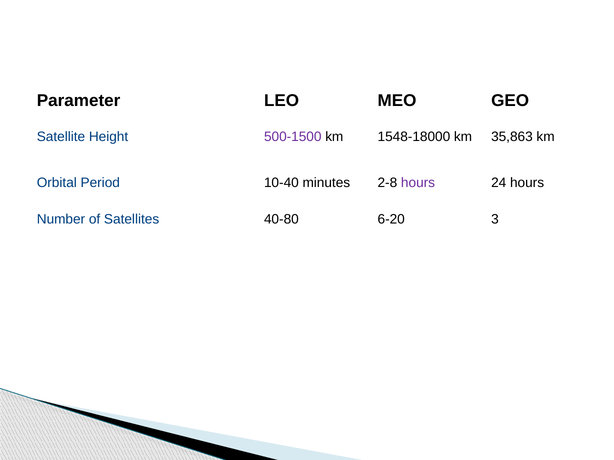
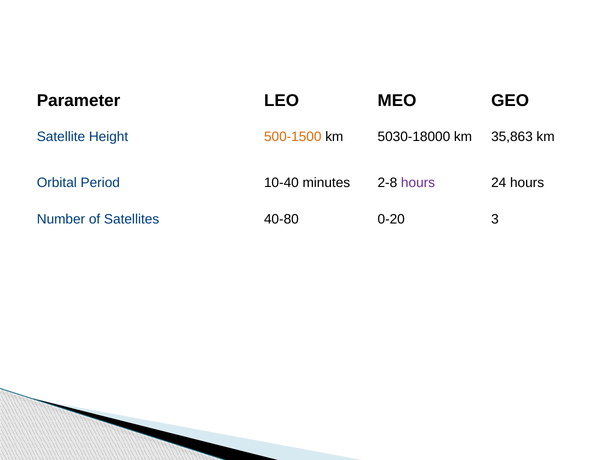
500-1500 colour: purple -> orange (293, 137)
1548-18000: 1548-18000 -> 5030-18000 (414, 137)
6-20: 6-20 -> 0-20 (391, 219)
